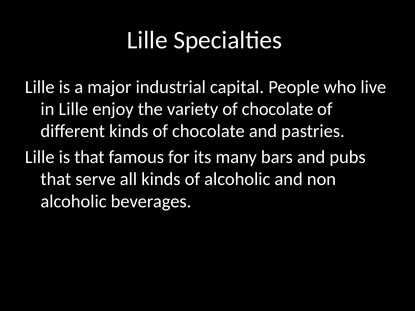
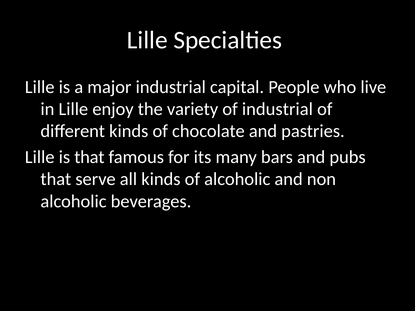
variety of chocolate: chocolate -> industrial (277, 109)
